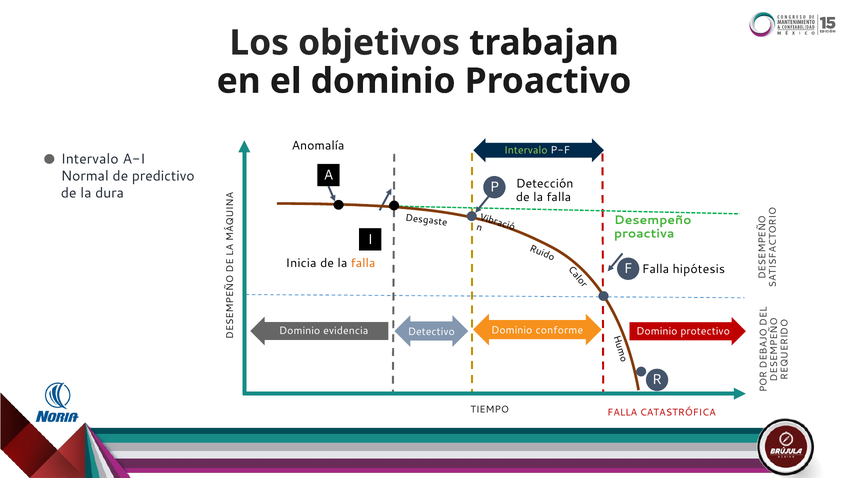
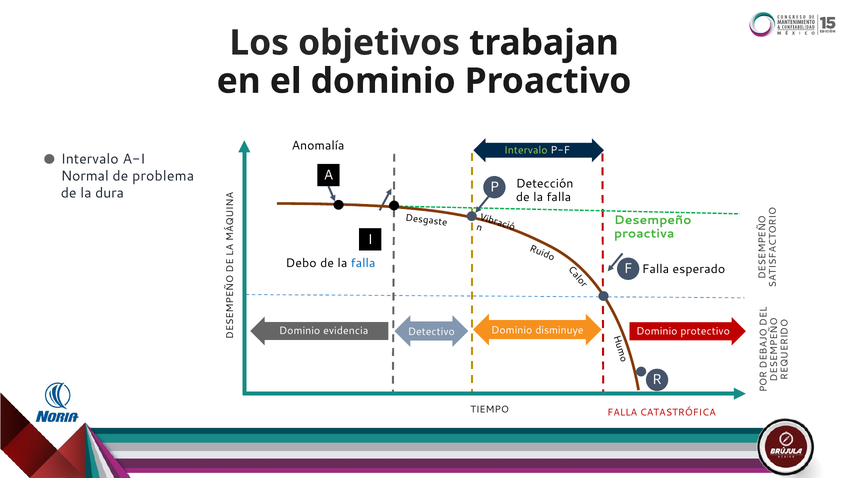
predictivo: predictivo -> problema (163, 176)
Inicia: Inicia -> Debo (301, 263)
falla colour: orange -> blue (363, 263)
hipótesis: hipótesis -> esperado (699, 269)
conforme: conforme -> disminuye (559, 330)
